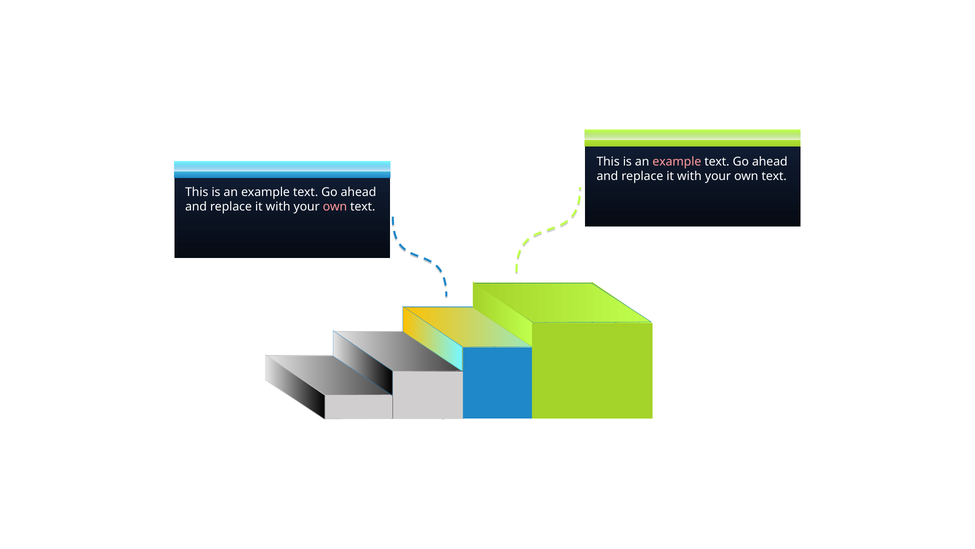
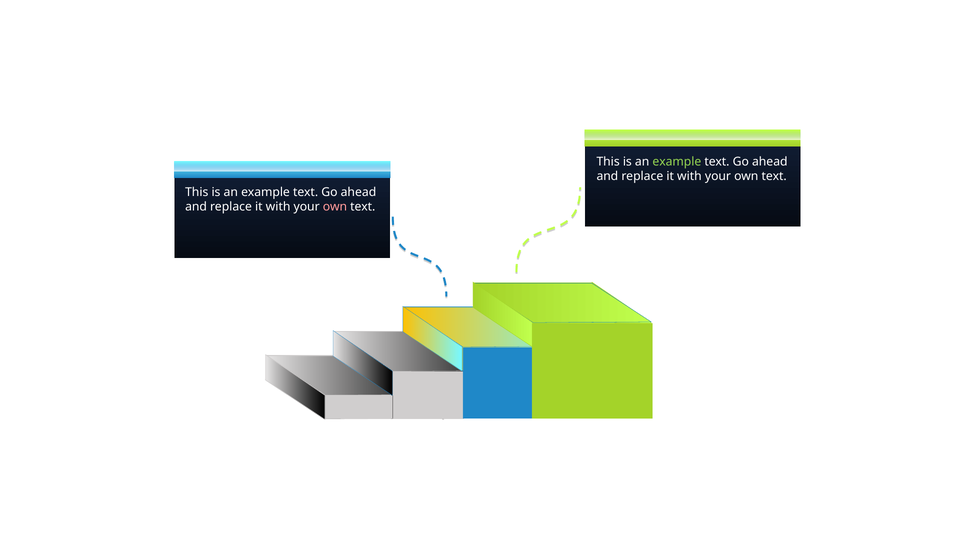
example colour: pink -> light green (677, 162)
